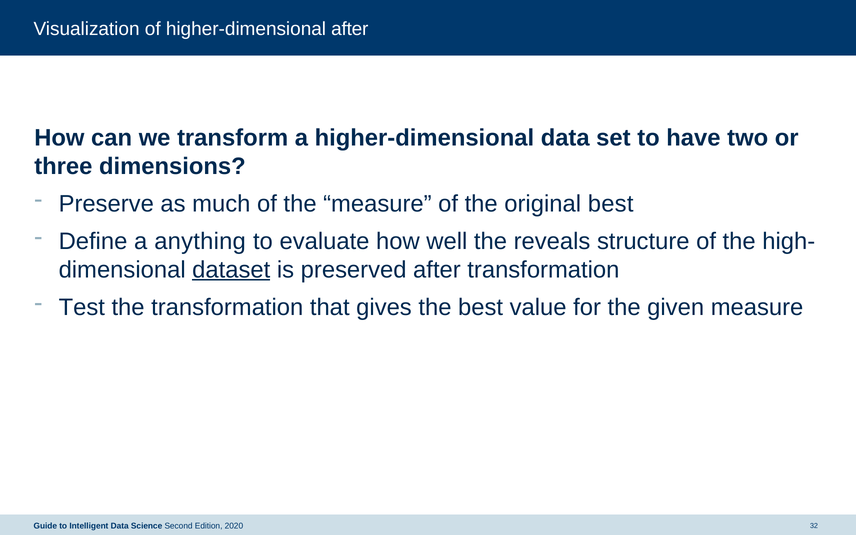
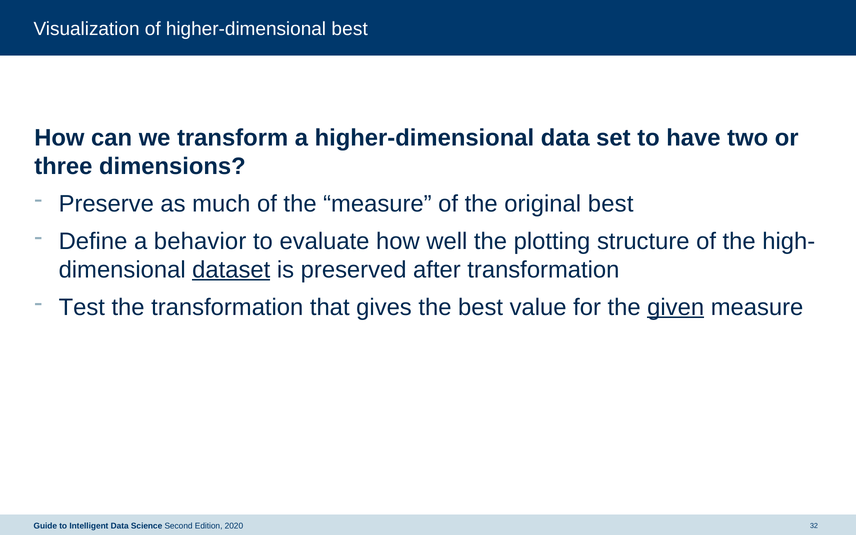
higher-dimensional after: after -> best (350, 29)
anything: anything -> behavior (200, 241)
reveals: reveals -> plotting (552, 241)
given underline: none -> present (676, 307)
